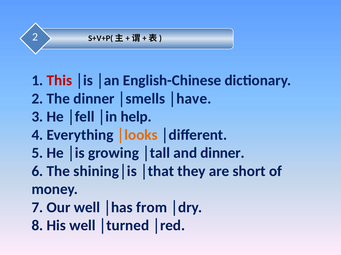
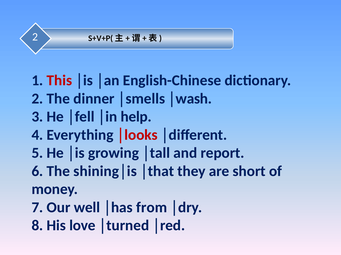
│have: │have -> │wash (190, 99)
│looks colour: orange -> red (137, 135)
and dinner: dinner -> report (223, 153)
His well: well -> love (83, 226)
